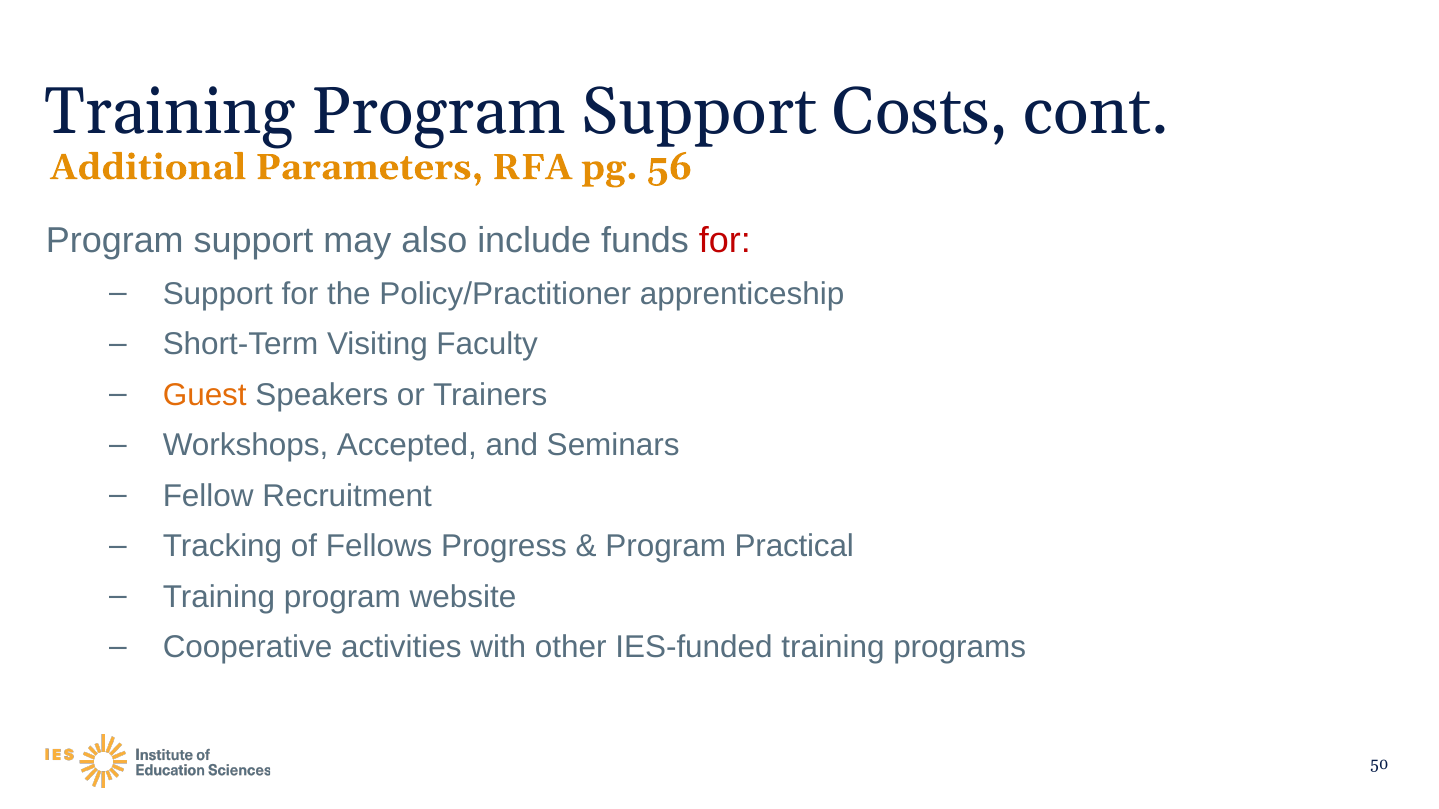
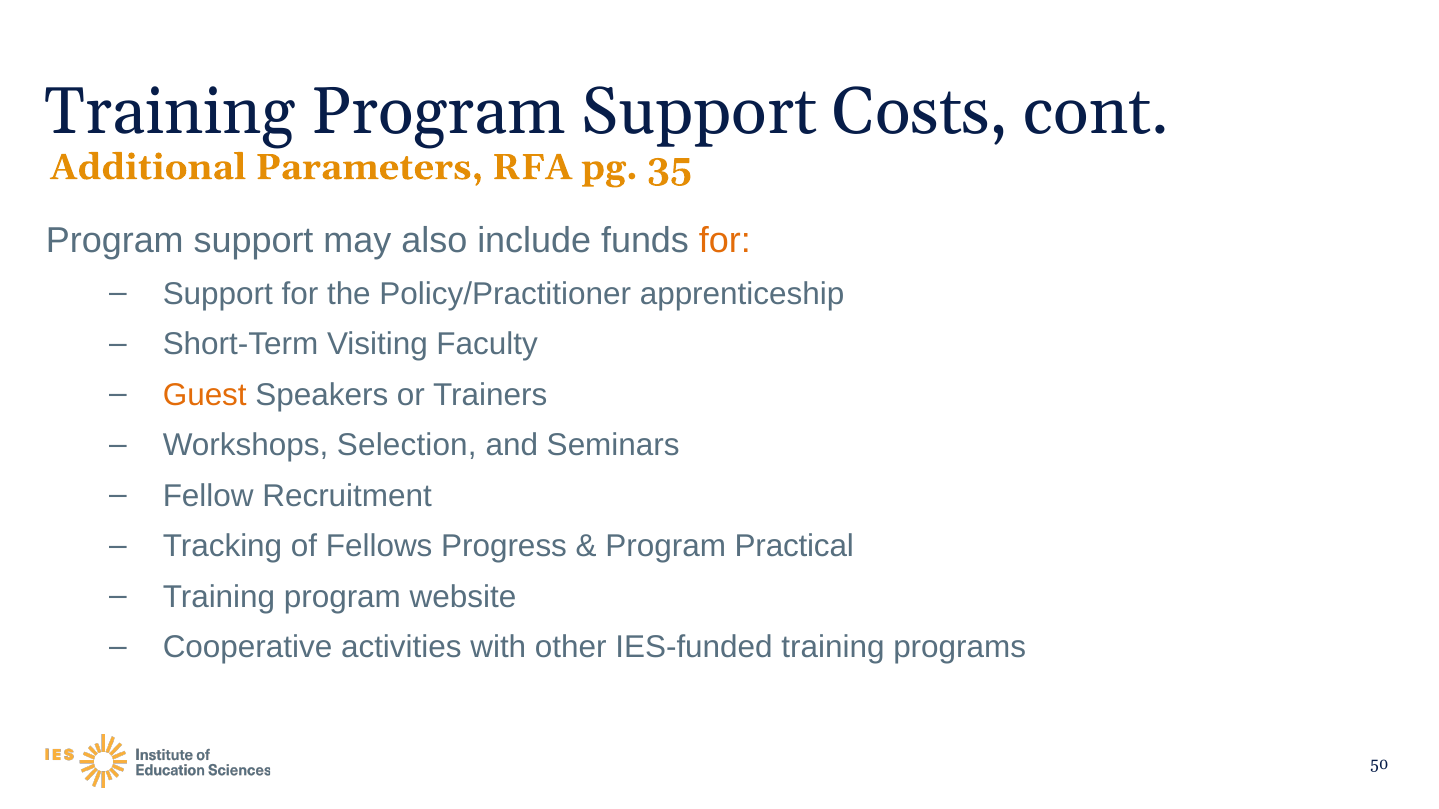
56: 56 -> 35 (670, 167)
for colour: red -> orange (725, 241)
Accepted: Accepted -> Selection (407, 446)
